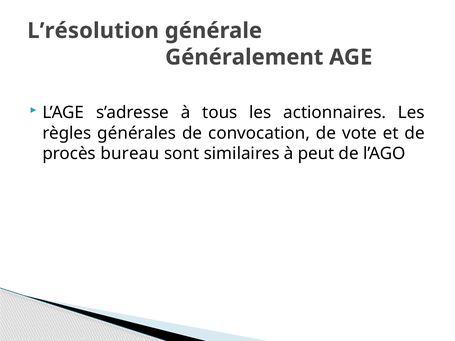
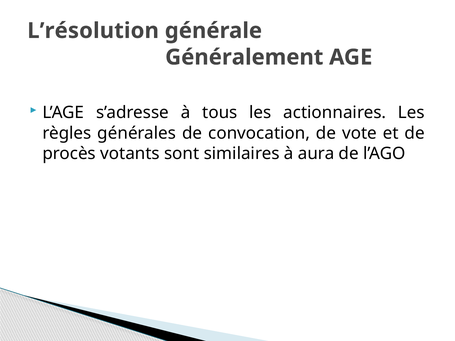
bureau: bureau -> votants (130, 154)
peut: peut -> aura (316, 154)
